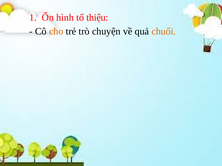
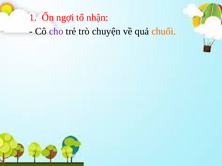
hình: hình -> ngợi (65, 18)
thiệu: thiệu -> nhận (97, 18)
cho colour: orange -> purple (56, 31)
